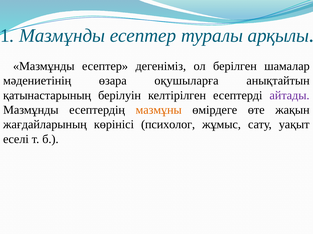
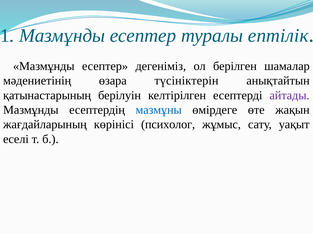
арқылы: арқылы -> ептілік (278, 36)
оқушыларға: оқушыларға -> түсініктерін (186, 81)
мазмұны colour: orange -> blue (159, 110)
